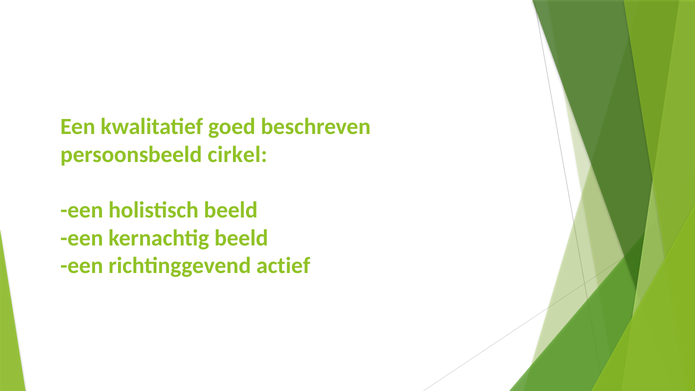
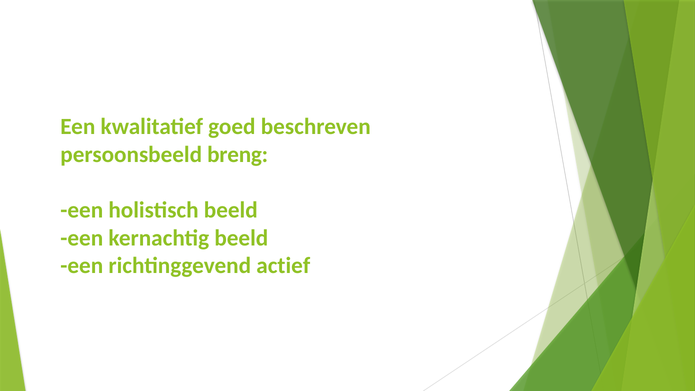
cirkel: cirkel -> breng (238, 154)
